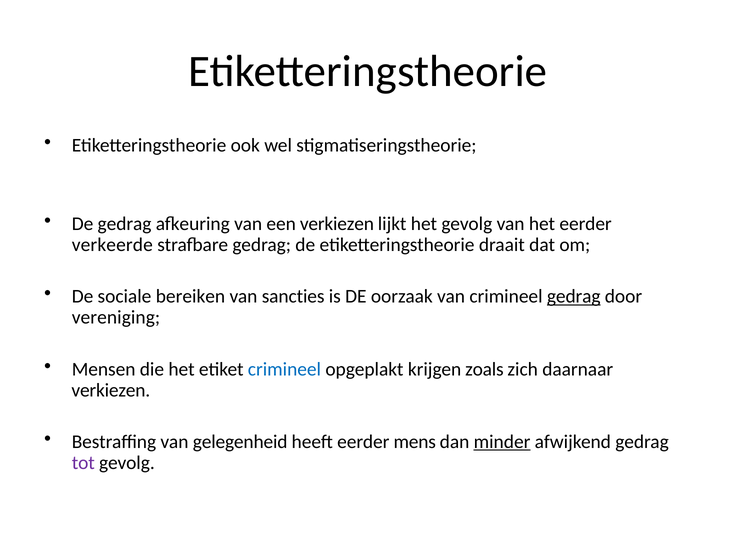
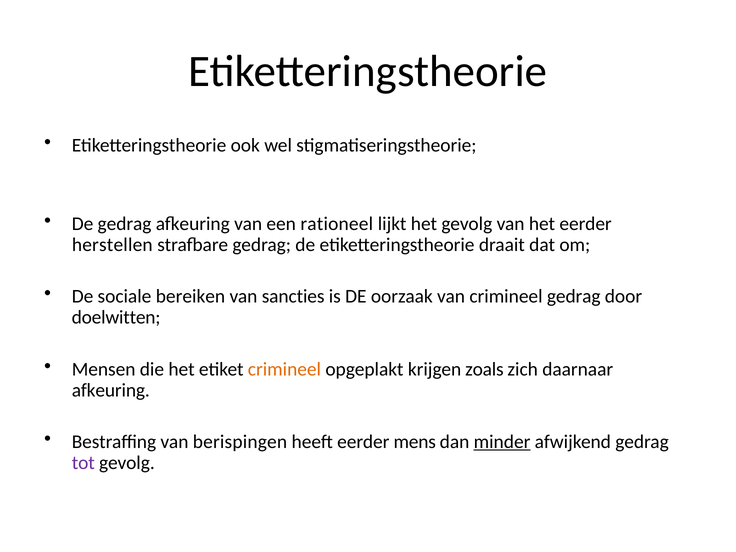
een verkiezen: verkiezen -> rationeel (337, 224)
verkeerde: verkeerde -> herstellen (112, 245)
gedrag underline: present -> none (574, 297)
vereniging: vereniging -> doelwitten (116, 318)
crimineel colour: blue -> orange (284, 369)
verkiezen: verkiezen -> afkeuring (111, 390)
gelegenheid: gelegenheid -> berispingen (240, 442)
